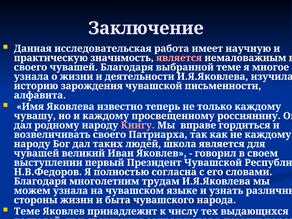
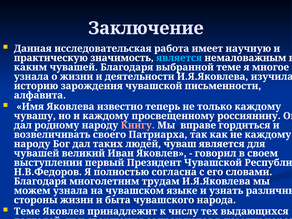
является colour: pink -> light blue (179, 58)
своего: своего -> каким (30, 67)
школа: школа -> чуваш (180, 144)
